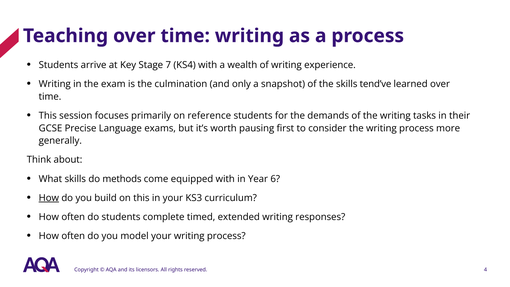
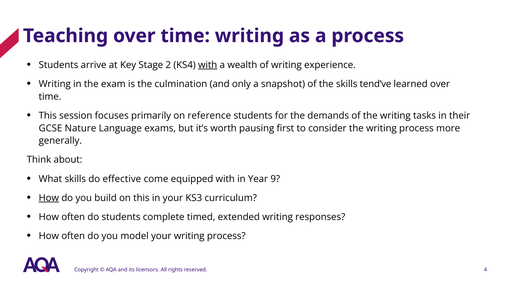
7: 7 -> 2 (168, 65)
with underline: none -> present (208, 65)
Precise: Precise -> Nature (80, 128)
methods: methods -> effective (122, 179)
6: 6 -> 9 (275, 179)
